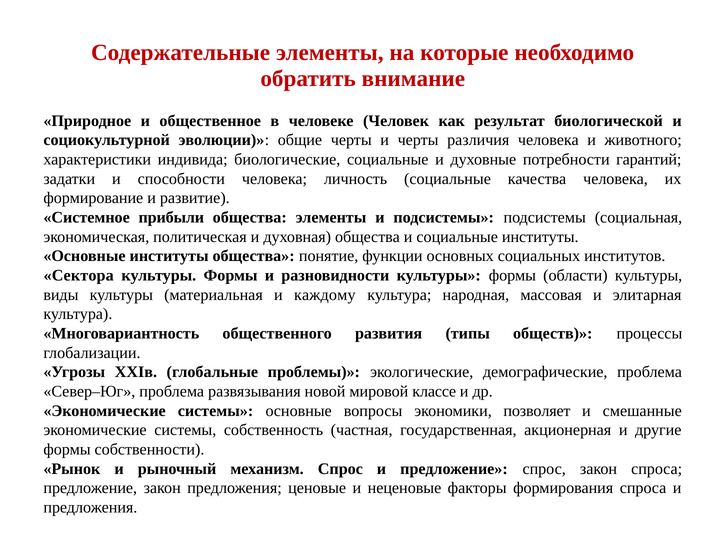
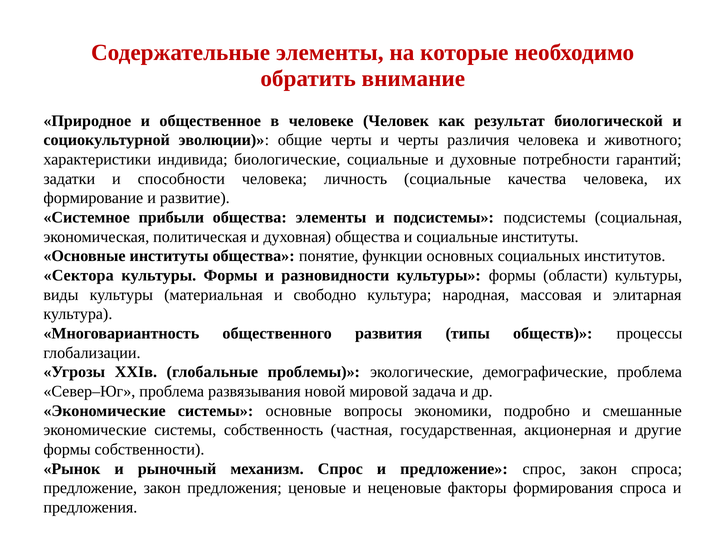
каждому: каждому -> свободно (325, 295)
классе: классе -> задача (434, 392)
позволяет: позволяет -> подробно (537, 411)
